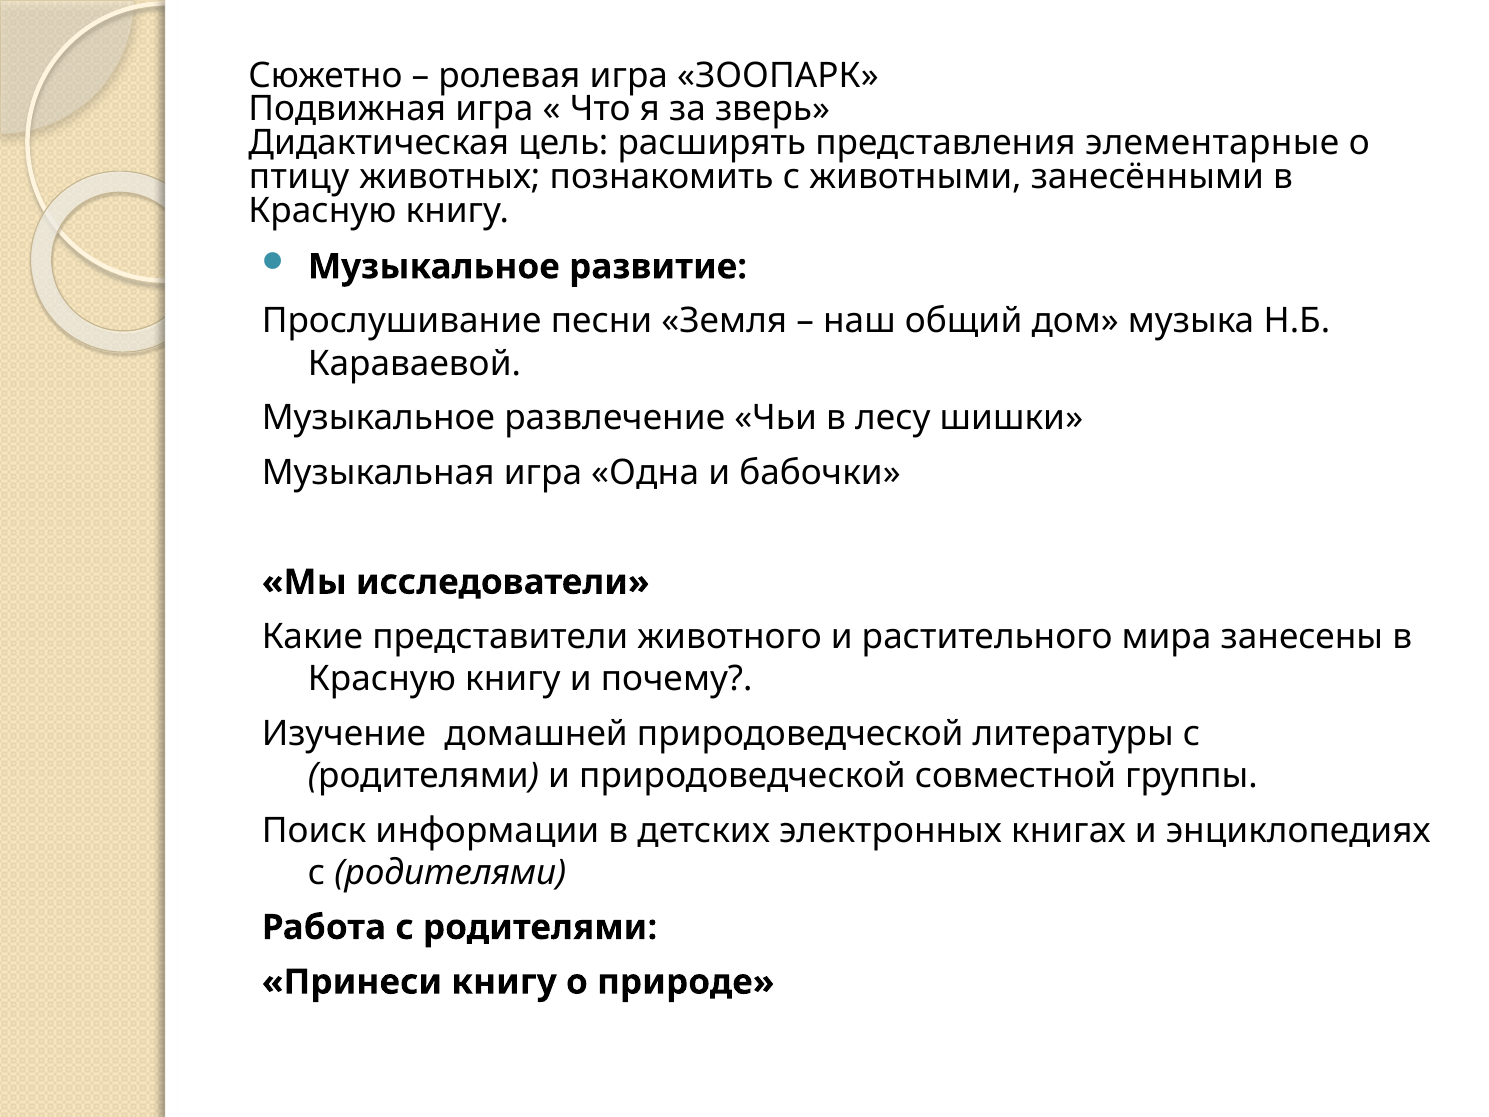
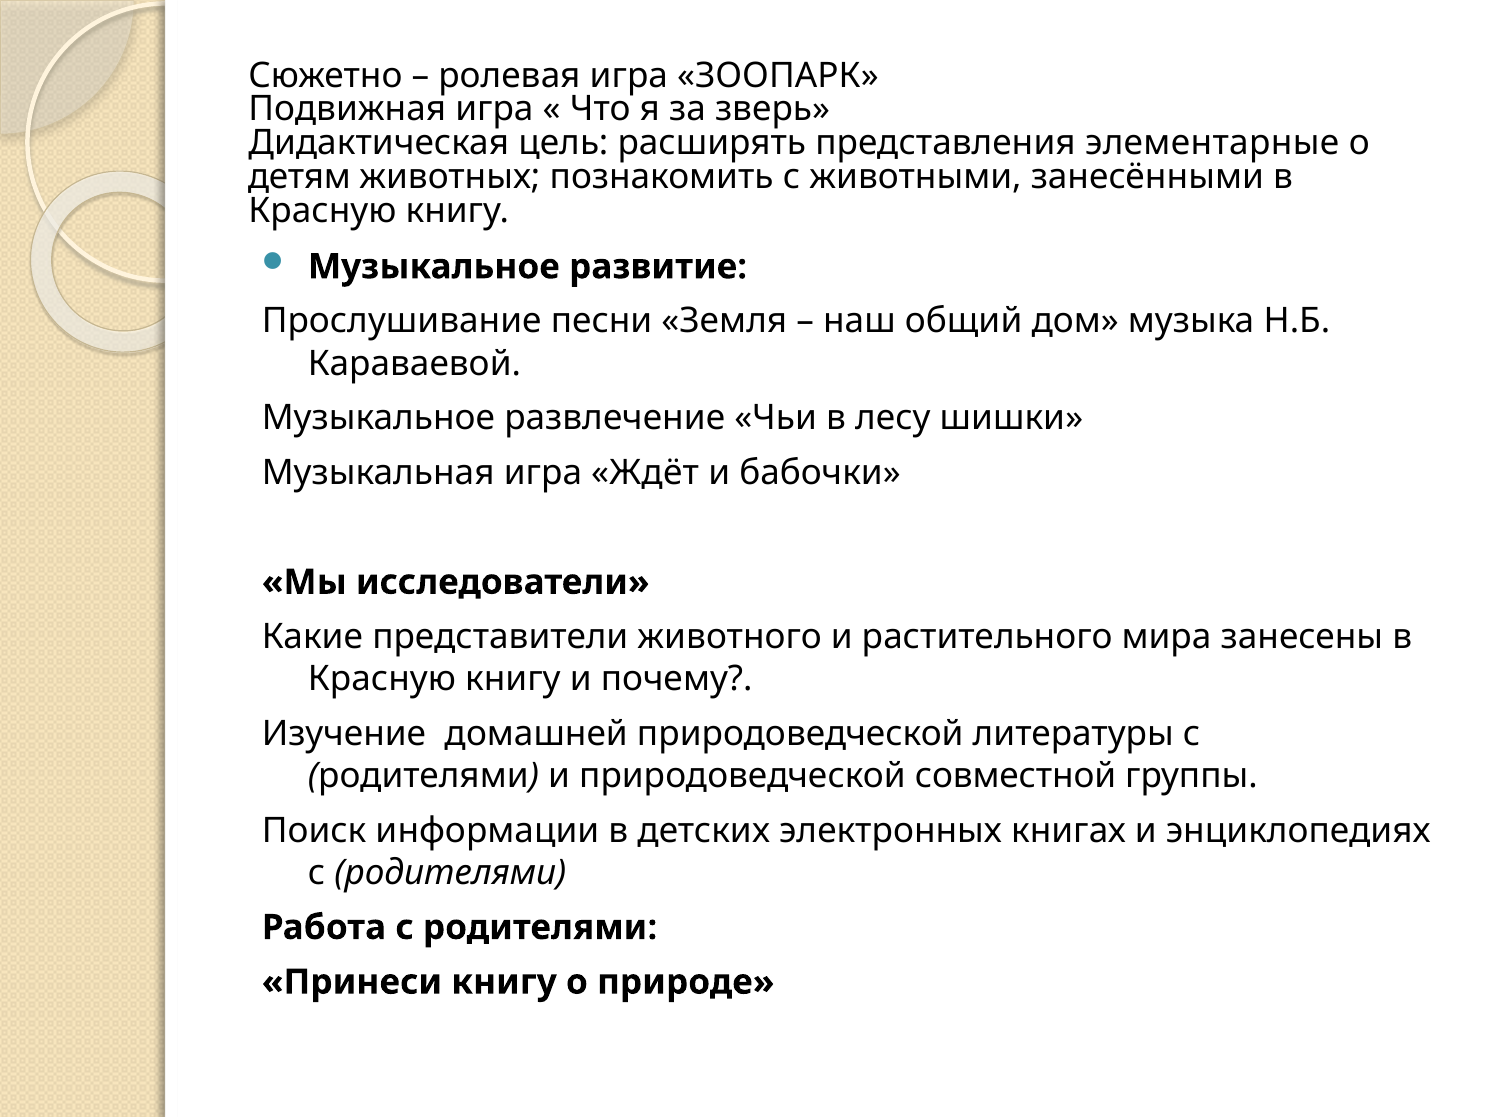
птицу: птицу -> детям (299, 177)
Одна: Одна -> Ждёт (645, 473)
